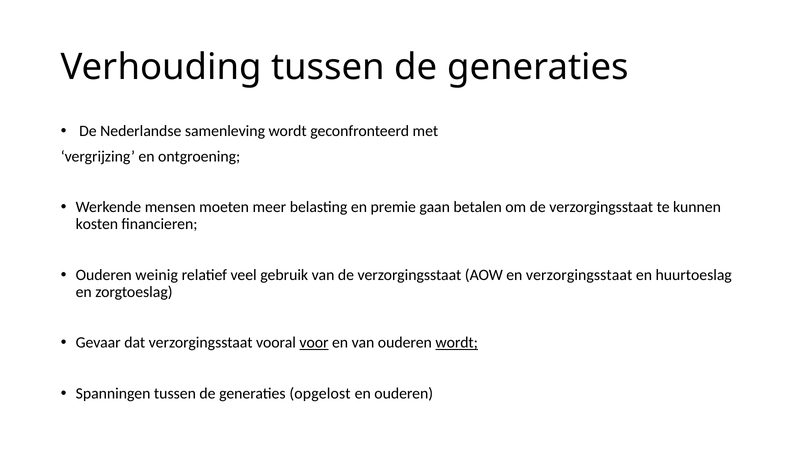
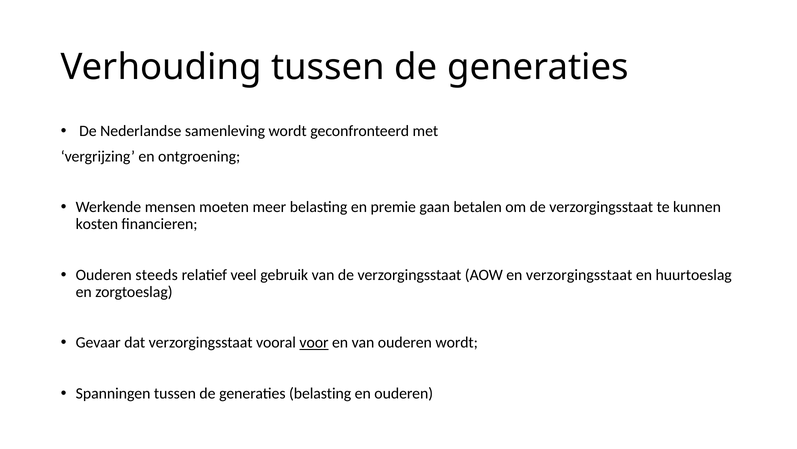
weinig: weinig -> steeds (157, 274)
wordt underline: present -> none (457, 342)
generaties opgelost: opgelost -> belasting (320, 393)
